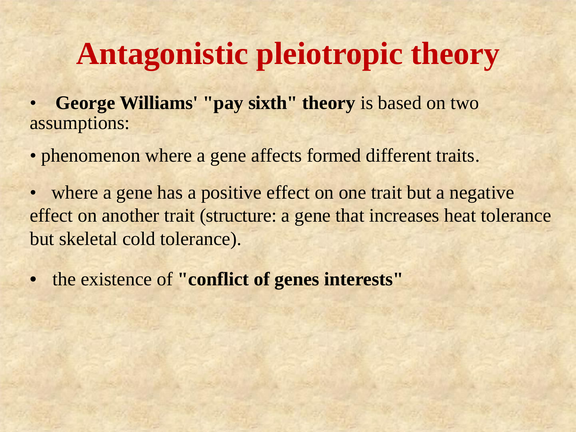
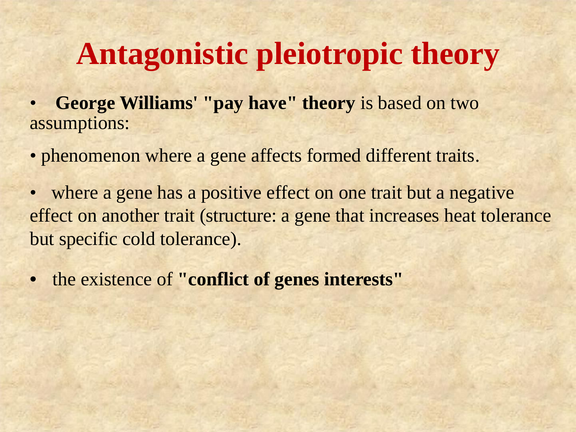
sixth: sixth -> have (273, 103)
skeletal: skeletal -> specific (88, 239)
